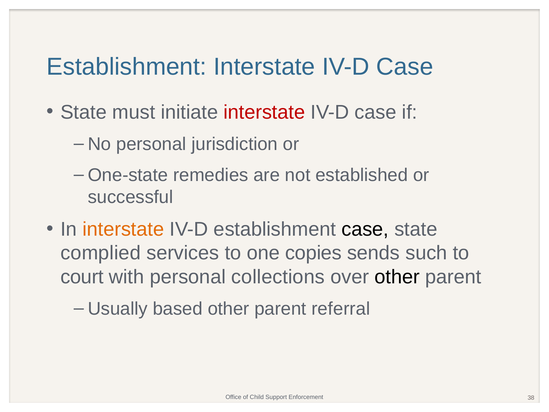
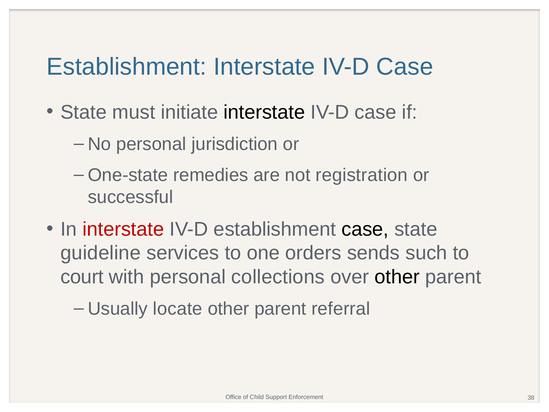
interstate colour: red -> black (264, 112)
established: established -> registration (362, 175)
interstate colour: orange -> red (123, 229)
complied: complied -> guideline (101, 253)
copies: copies -> orders (313, 253)
based: based -> locate (178, 309)
